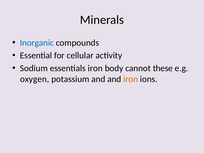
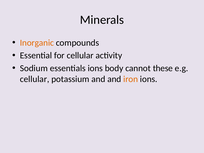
Inorganic colour: blue -> orange (37, 43)
essentials iron: iron -> ions (95, 68)
oxygen: oxygen -> cellular (35, 79)
